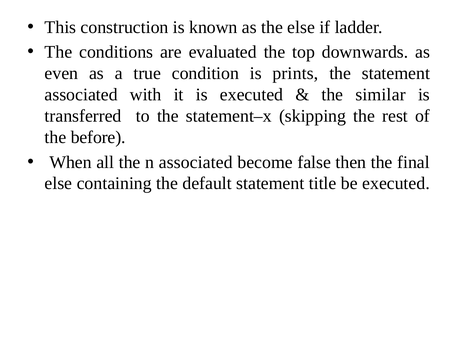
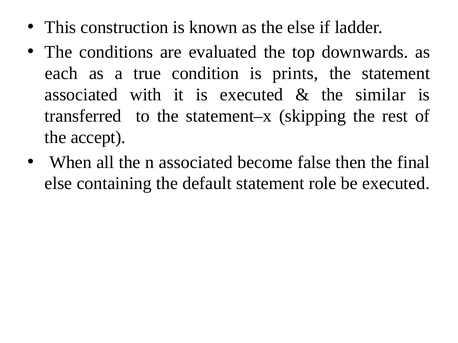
even: even -> each (61, 73)
before: before -> accept (98, 137)
title: title -> role (323, 184)
